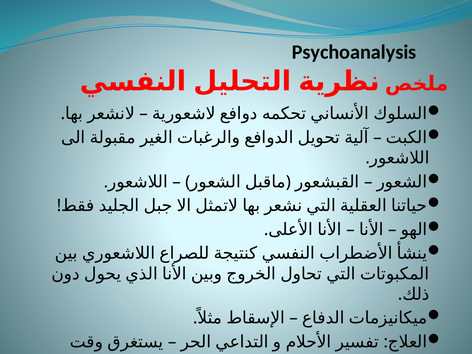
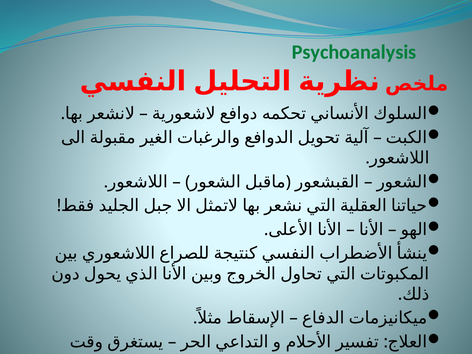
Psychoanalysis colour: black -> green (354, 52)
